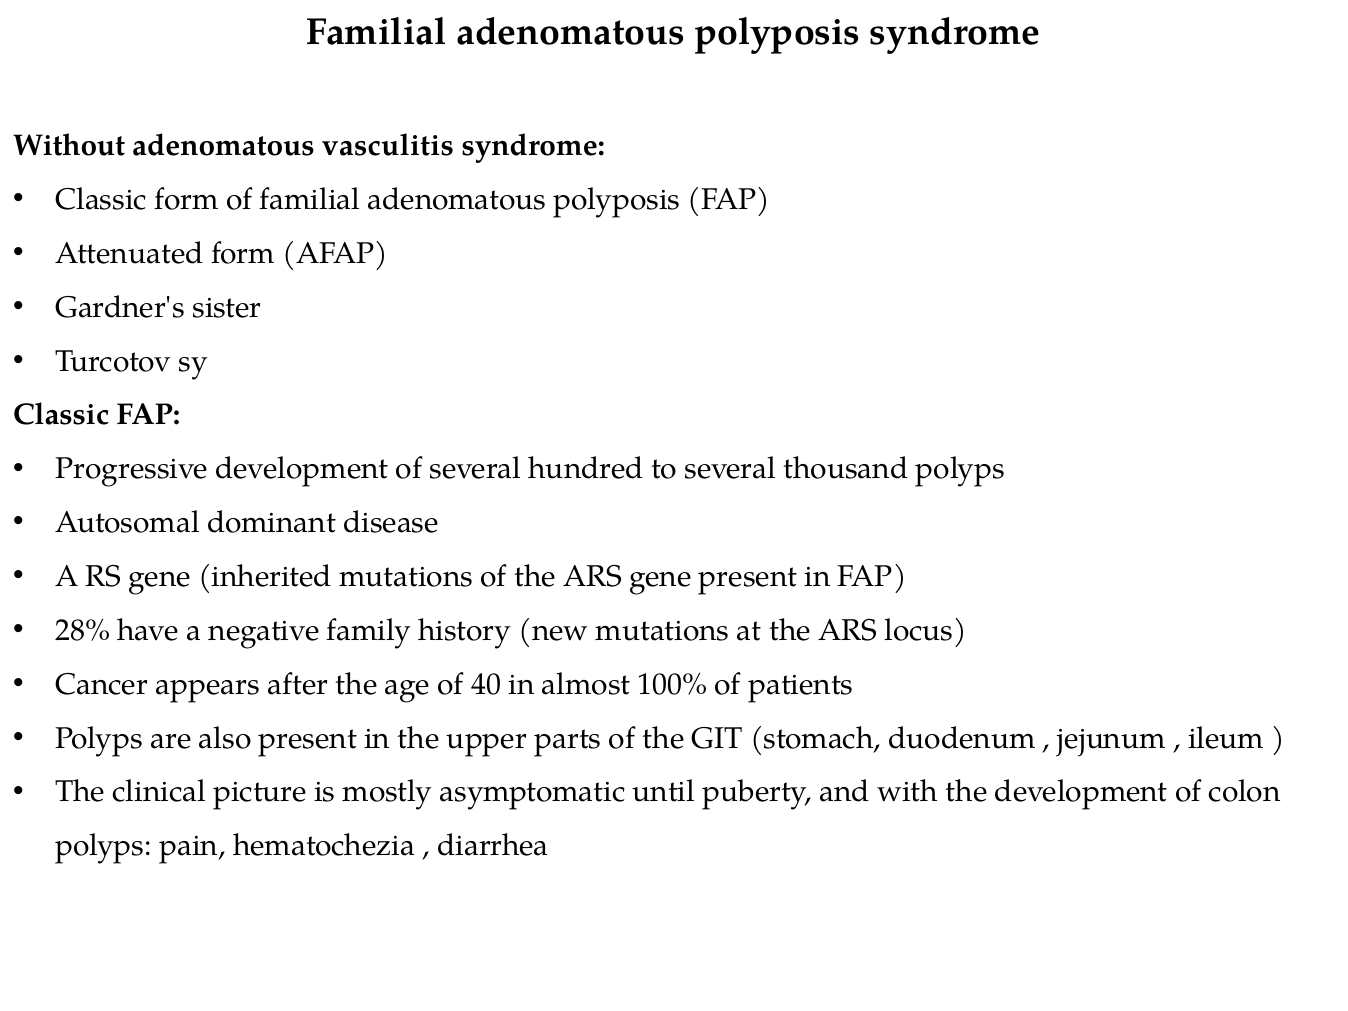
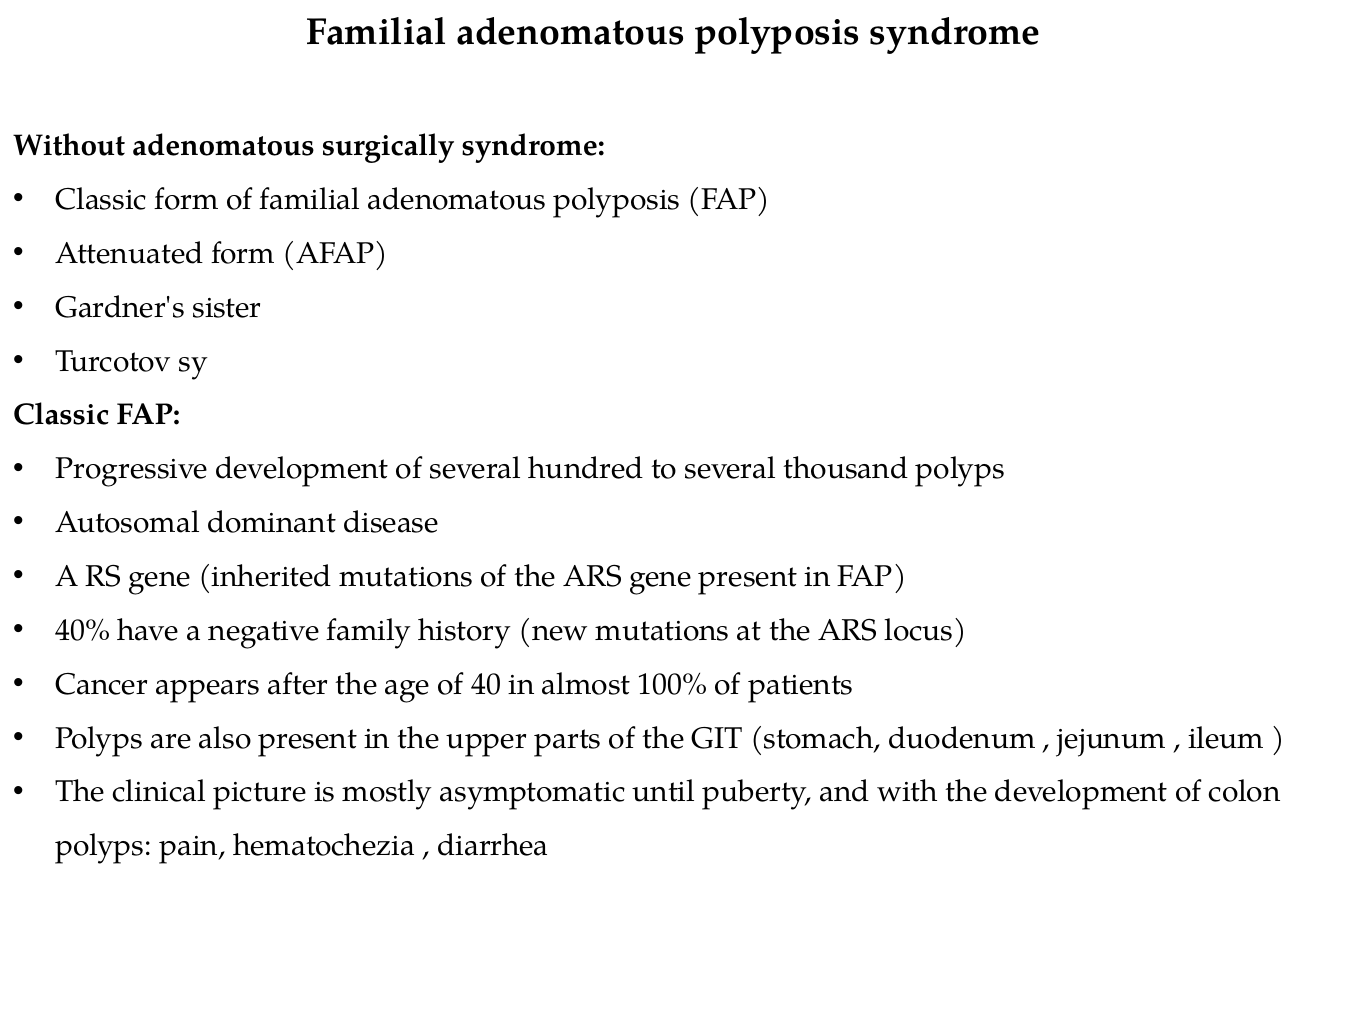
vasculitis: vasculitis -> surgically (388, 146)
28%: 28% -> 40% (83, 630)
